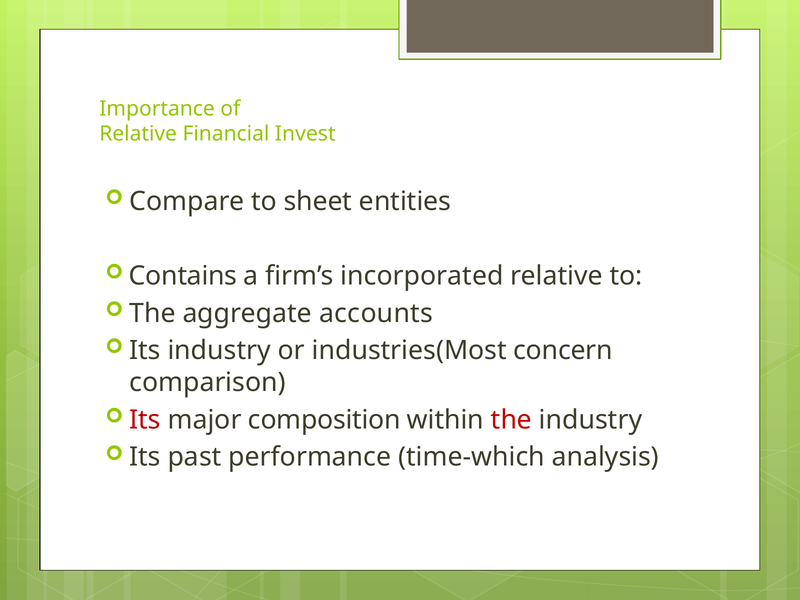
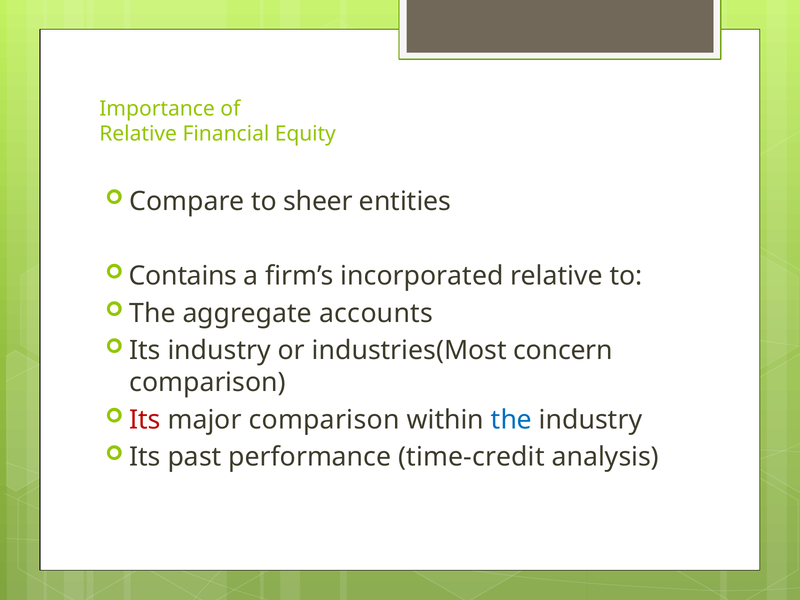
Invest: Invest -> Equity (305, 134)
sheet: sheet -> sheer (318, 201)
major composition: composition -> comparison (324, 420)
the colour: red -> blue (511, 420)
time-which: time-which -> time-credit (471, 457)
